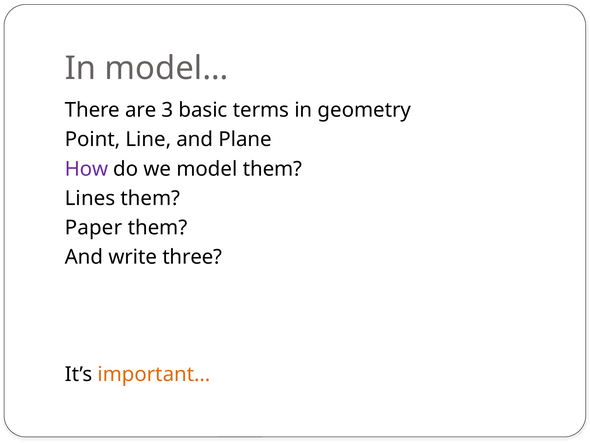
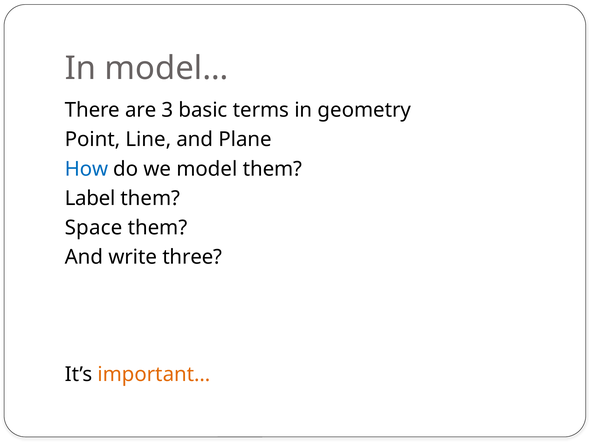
How colour: purple -> blue (86, 169)
Lines: Lines -> Label (90, 198)
Paper: Paper -> Space (94, 227)
